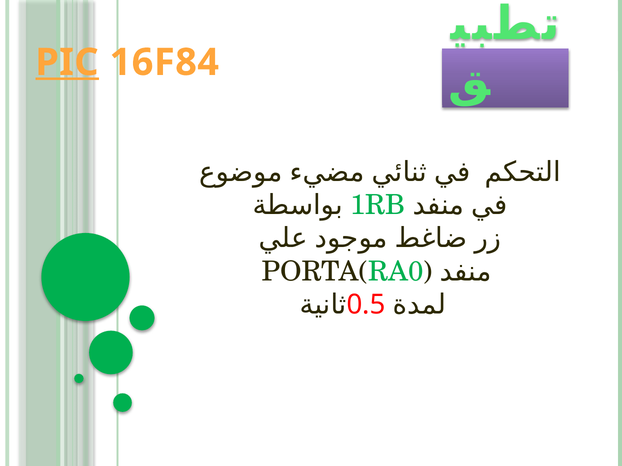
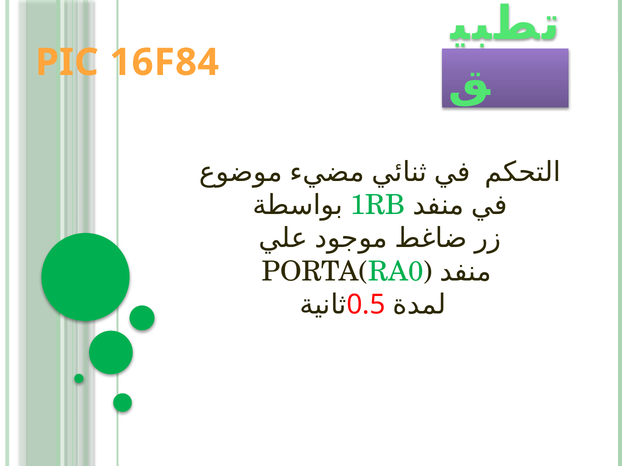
PIC underline: present -> none (67, 63)
